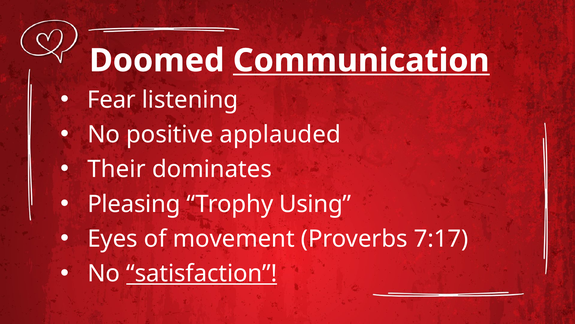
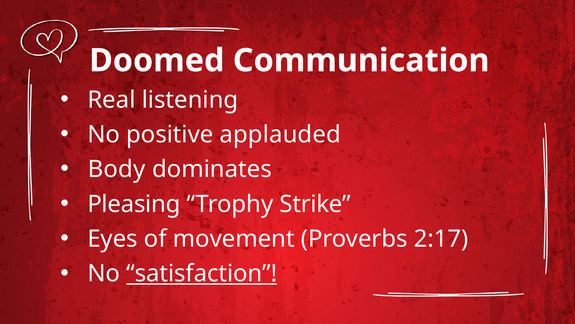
Communication underline: present -> none (361, 60)
Fear: Fear -> Real (111, 100)
Their: Their -> Body (117, 169)
Using: Using -> Strike (315, 204)
7:17: 7:17 -> 2:17 (441, 239)
